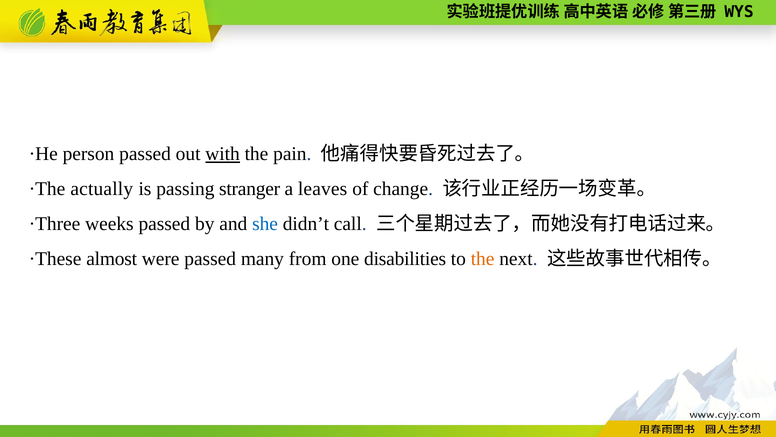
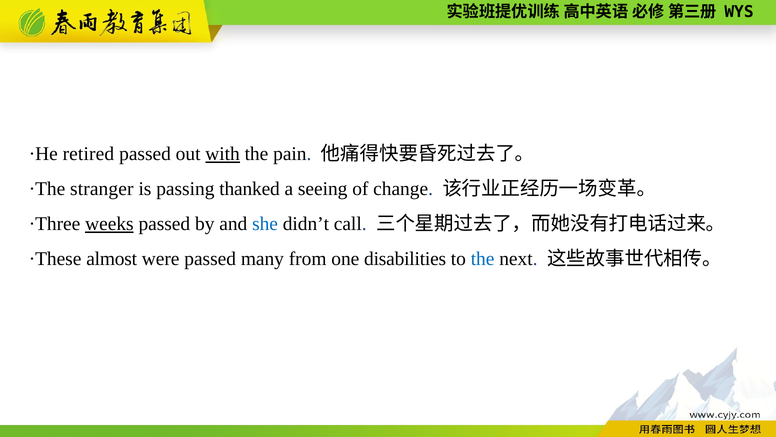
person: person -> retired (88, 154)
actually: actually -> stranger (102, 189)
stranger: stranger -> thanked (250, 189)
leaves: leaves -> seeing (323, 189)
weeks underline: none -> present (109, 224)
the colour: orange -> blue (483, 259)
